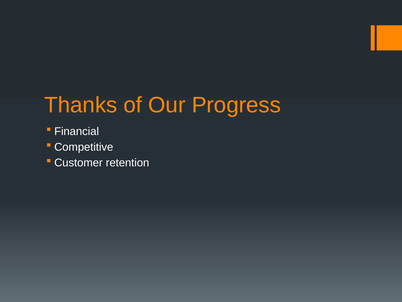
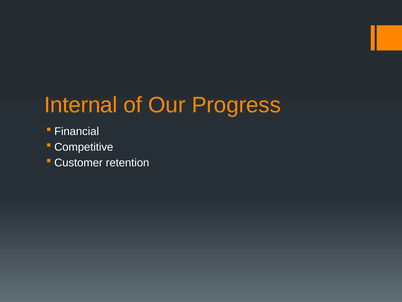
Thanks: Thanks -> Internal (81, 105)
